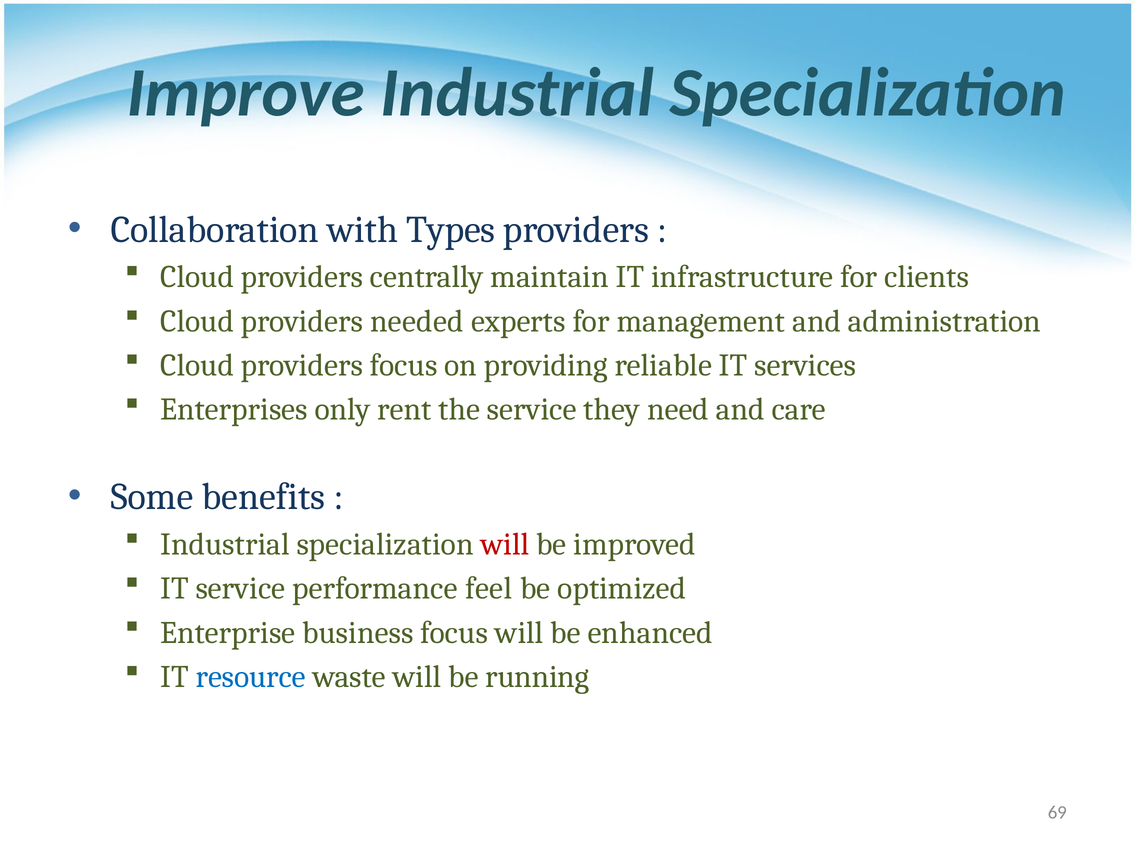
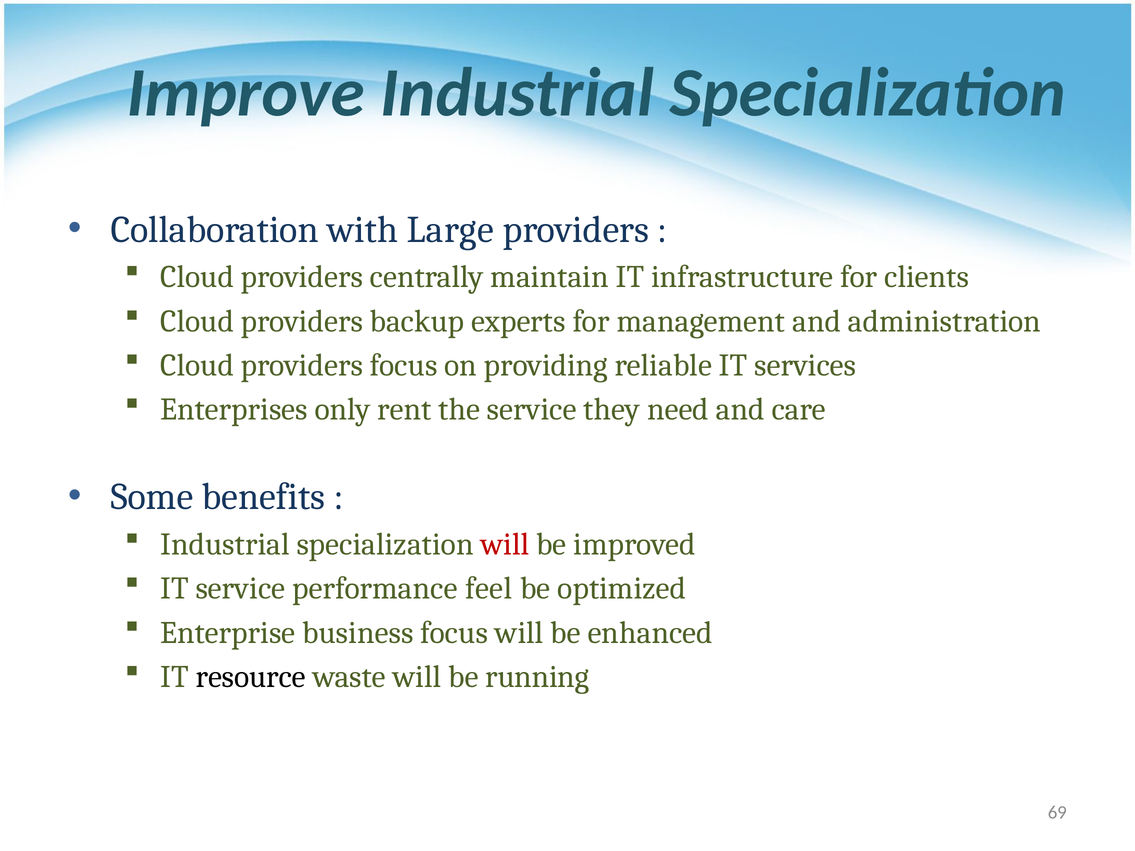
Types: Types -> Large (450, 230)
needed: needed -> backup (417, 321)
resource colour: blue -> black (251, 677)
